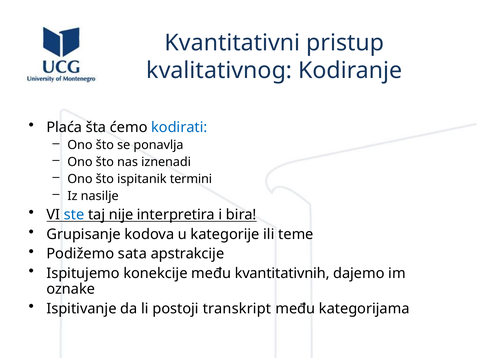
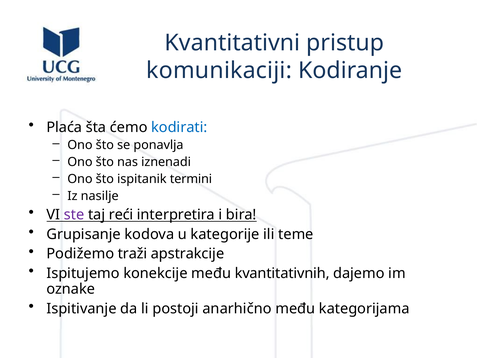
kvalitativnog: kvalitativnog -> komunikaciji (219, 71)
ste colour: blue -> purple (74, 214)
nije: nije -> reći (121, 214)
sata: sata -> traži (133, 254)
transkript: transkript -> anarhično (237, 308)
